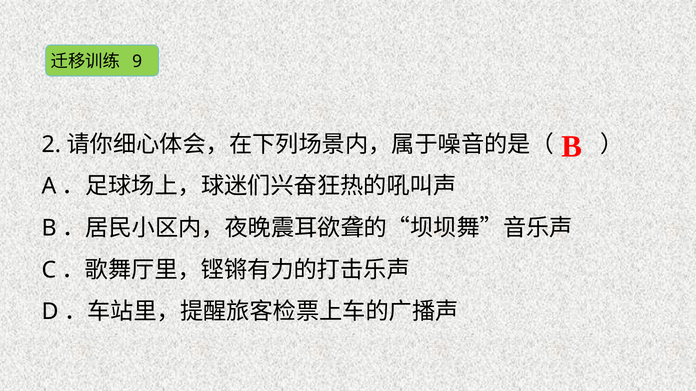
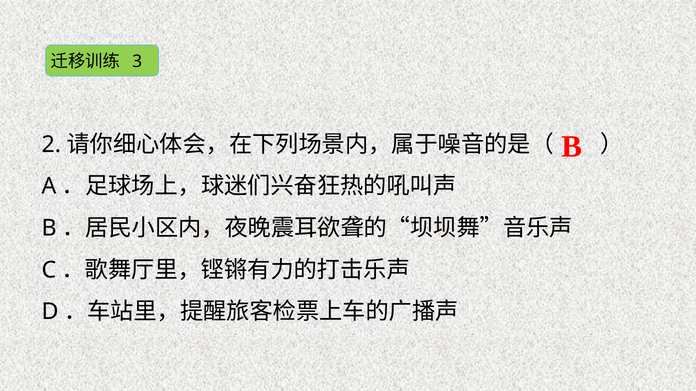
9: 9 -> 3 (137, 62)
